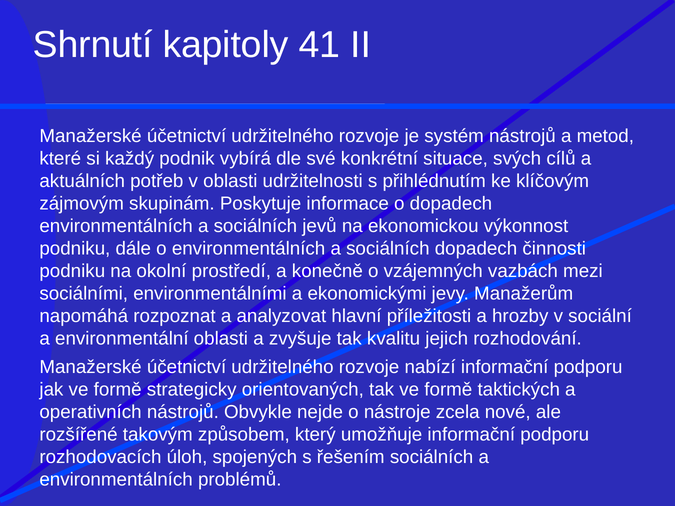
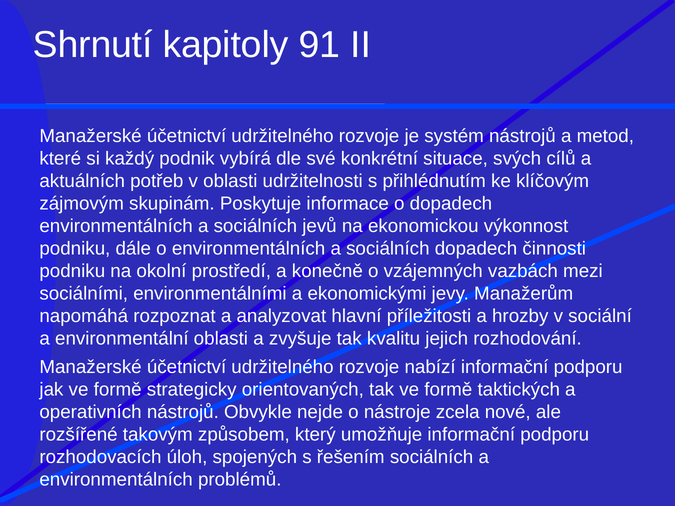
41: 41 -> 91 (320, 45)
